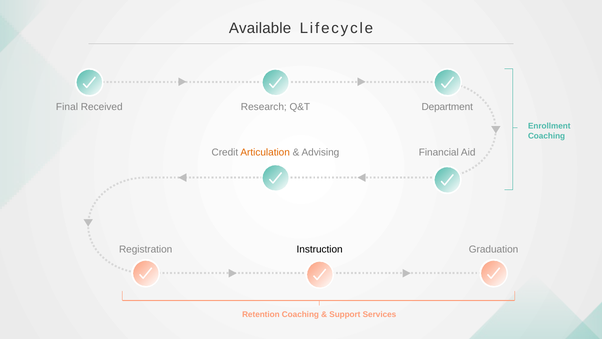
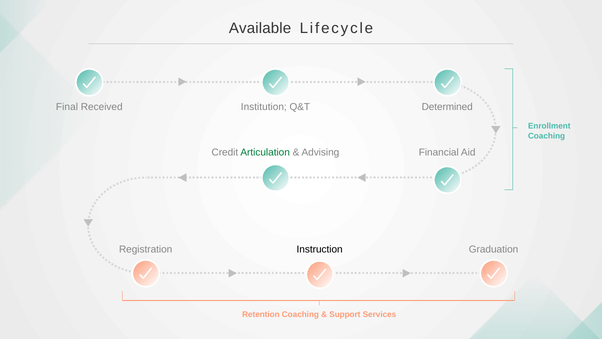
Research: Research -> Institution (264, 107)
Department: Department -> Determined (447, 107)
Articulation colour: orange -> green (265, 152)
